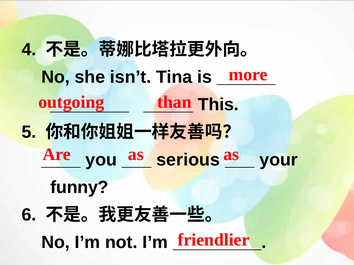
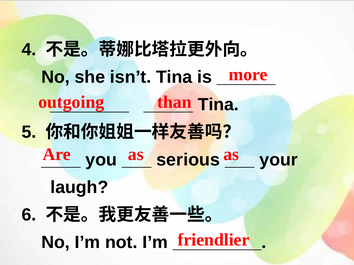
This: This -> Tina (218, 105)
funny: funny -> laugh (79, 188)
